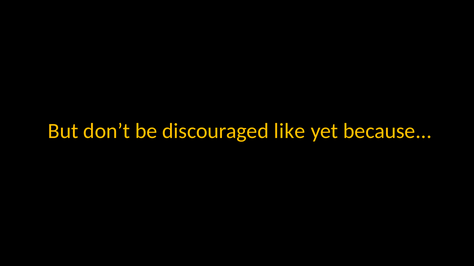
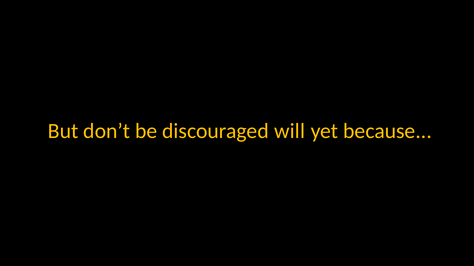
like: like -> will (290, 131)
